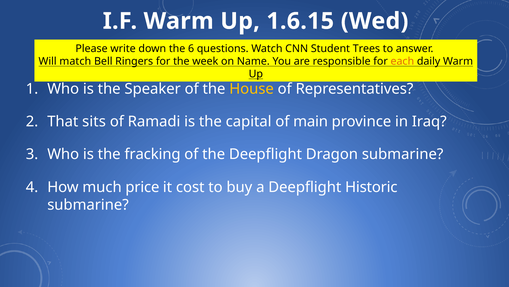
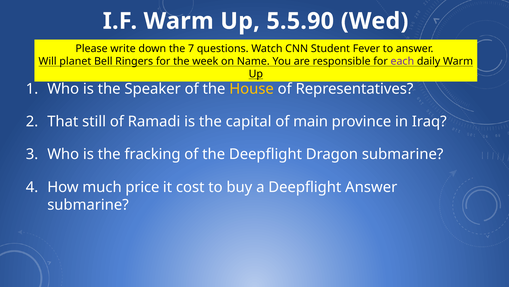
1.6.15: 1.6.15 -> 5.5.90 (300, 21)
6: 6 -> 7 (191, 48)
Trees: Trees -> Fever (366, 48)
match: match -> planet (75, 61)
each colour: orange -> purple (402, 61)
sits: sits -> still (94, 121)
Deepflight Historic: Historic -> Answer (371, 187)
